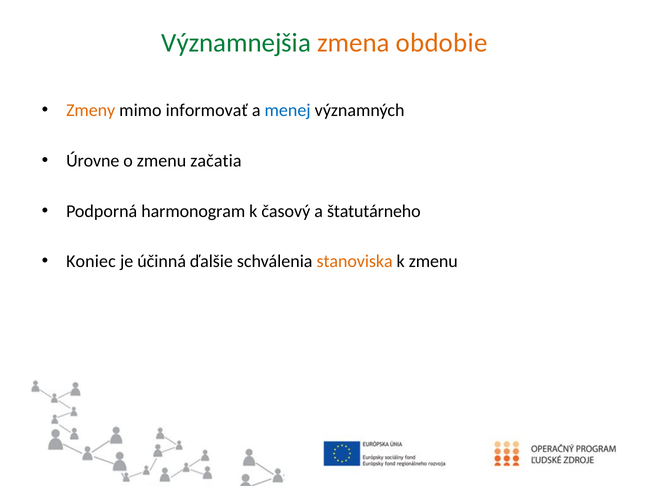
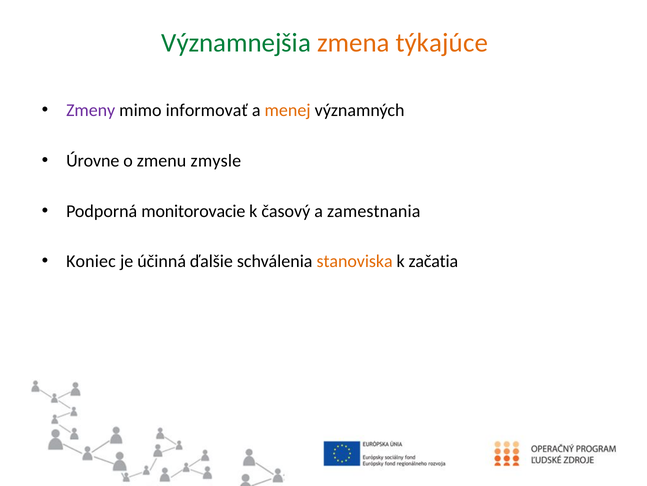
obdobie: obdobie -> týkajúce (442, 43)
Zmeny colour: orange -> purple (91, 110)
menej colour: blue -> orange (288, 110)
začatia: začatia -> zmysle (216, 160)
harmonogram: harmonogram -> monitorovacie (193, 211)
štatutárneho: štatutárneho -> zamestnania (374, 211)
k zmenu: zmenu -> začatia (433, 261)
